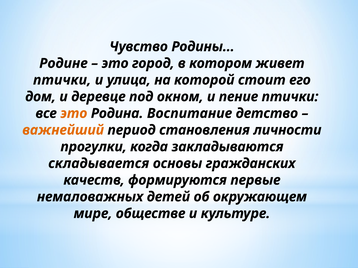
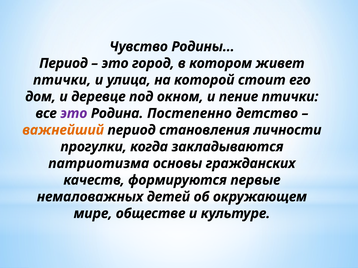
Родине: Родине -> Период (64, 63)
это colour: orange -> purple (74, 114)
Воспитание: Воспитание -> Постепенно (189, 114)
складывается: складывается -> патриотизма (99, 164)
